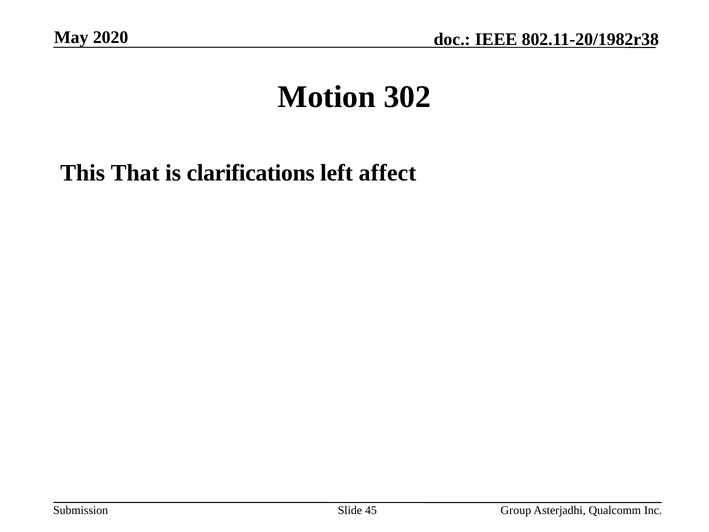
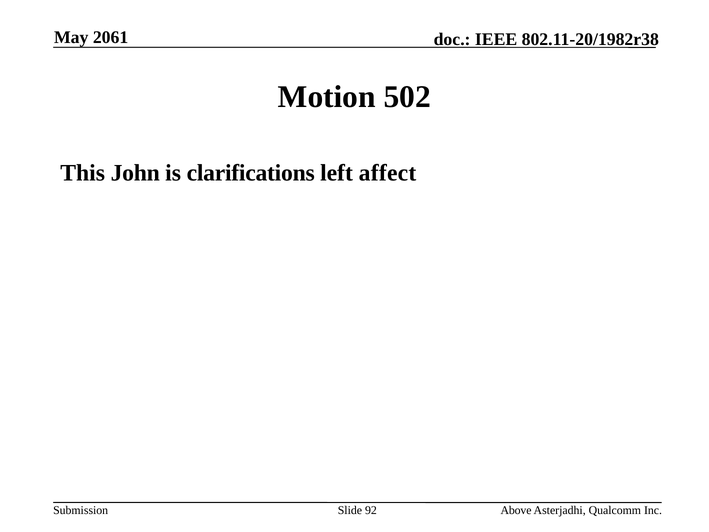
2020: 2020 -> 2061 (111, 38)
302: 302 -> 502 (407, 97)
That: That -> John (135, 173)
45: 45 -> 92 (371, 510)
Group: Group -> Above (516, 510)
